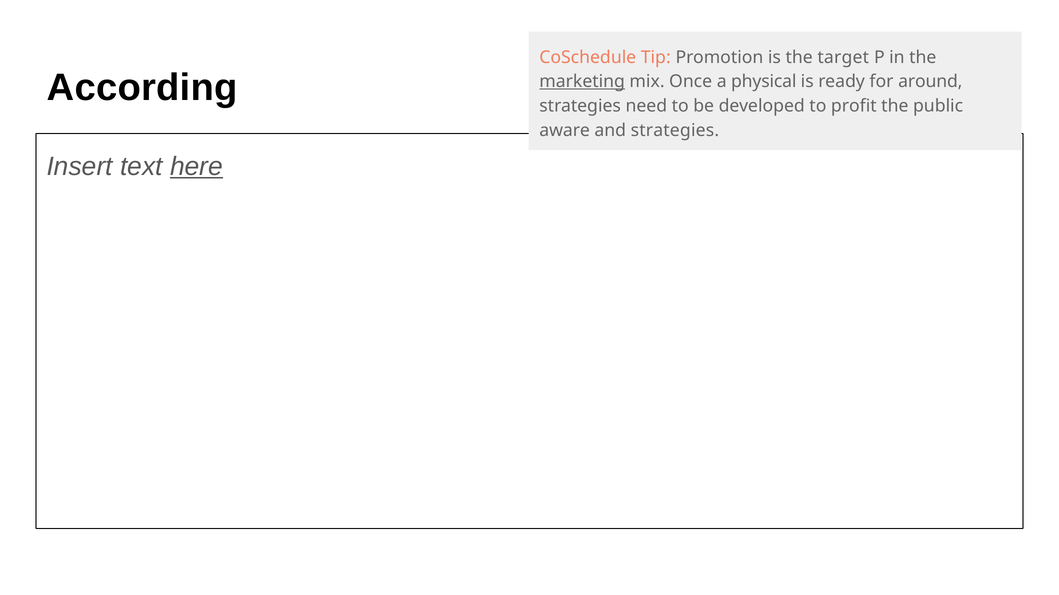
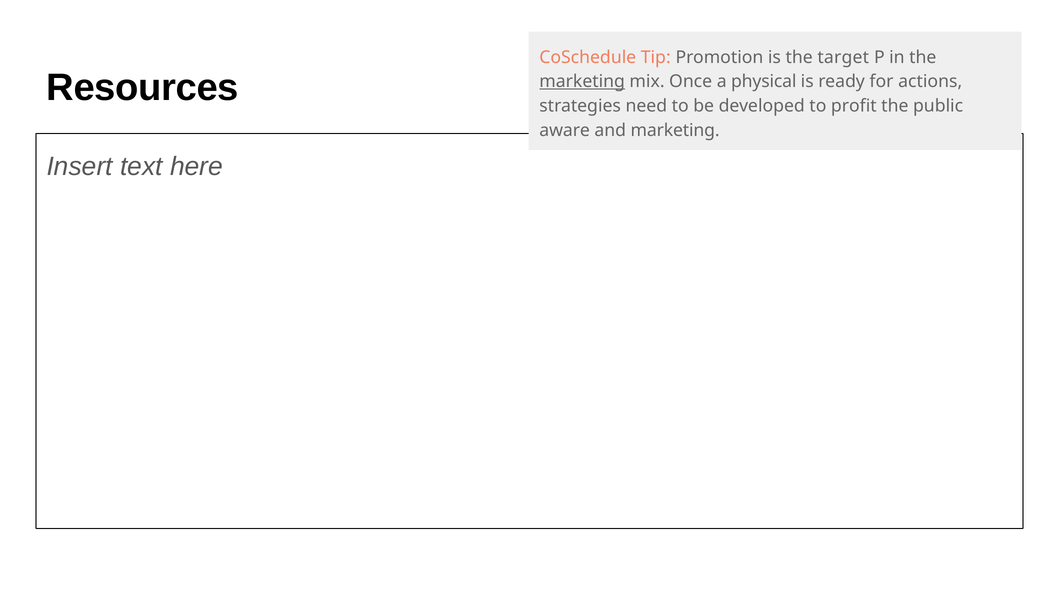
According: According -> Resources (142, 88)
around: around -> actions (930, 82)
and strategies: strategies -> marketing (675, 130)
here underline: present -> none (197, 167)
